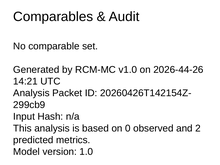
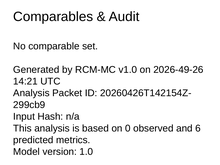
2026-44-26: 2026-44-26 -> 2026-49-26 (178, 70)
2: 2 -> 6 (198, 128)
